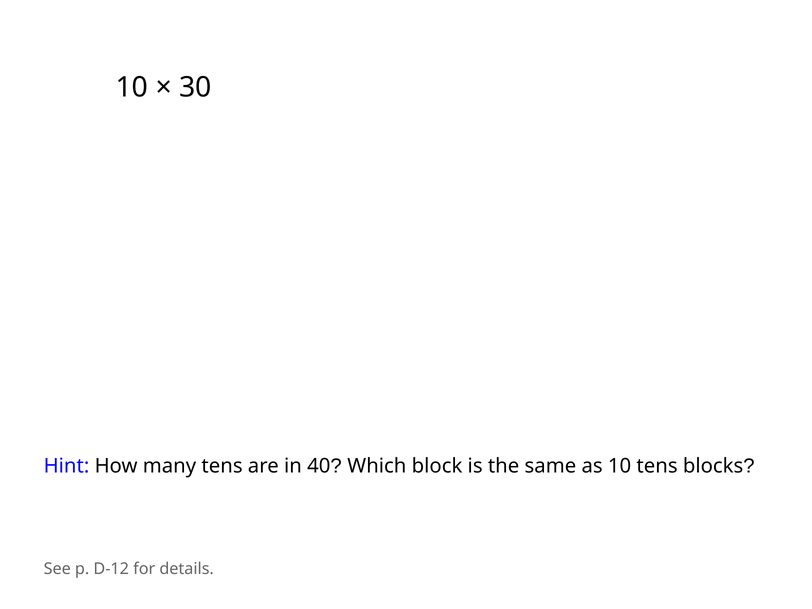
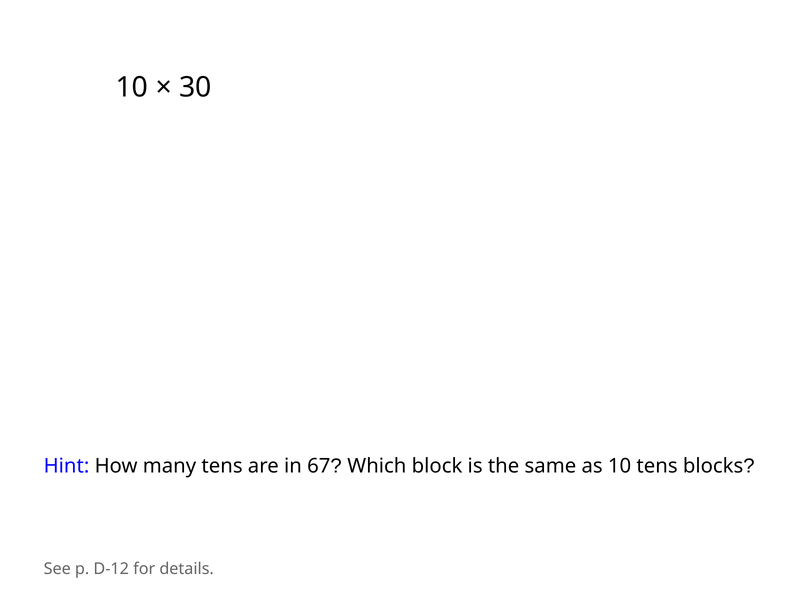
40: 40 -> 67 (319, 466)
